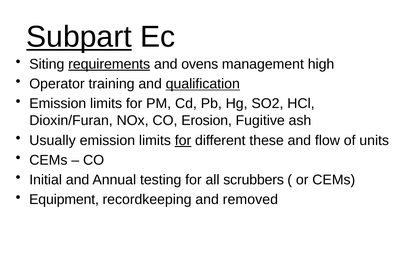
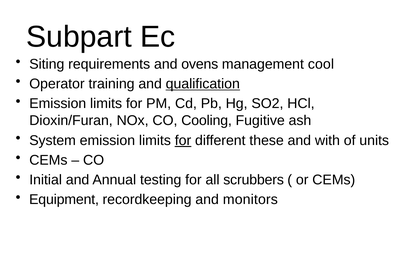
Subpart underline: present -> none (79, 37)
requirements underline: present -> none (109, 64)
high: high -> cool (321, 64)
Erosion: Erosion -> Cooling (207, 120)
Usually: Usually -> System (53, 140)
flow: flow -> with (327, 140)
removed: removed -> monitors (250, 199)
